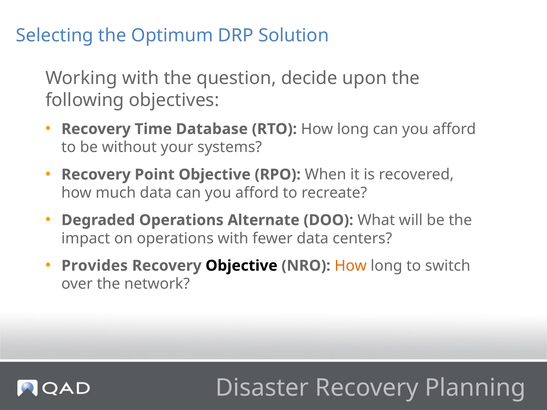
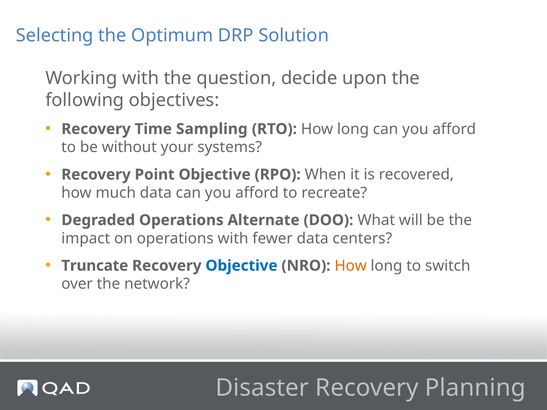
Database: Database -> Sampling (212, 129)
Provides: Provides -> Truncate (95, 266)
Objective colour: black -> blue (241, 266)
